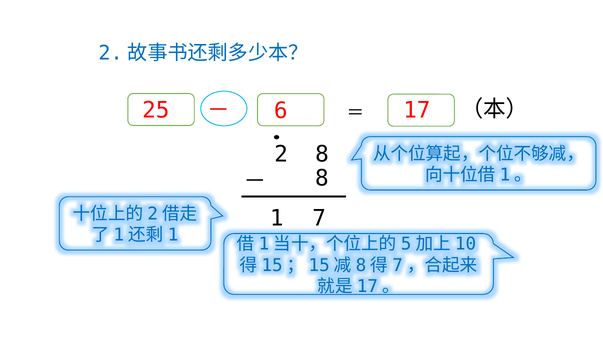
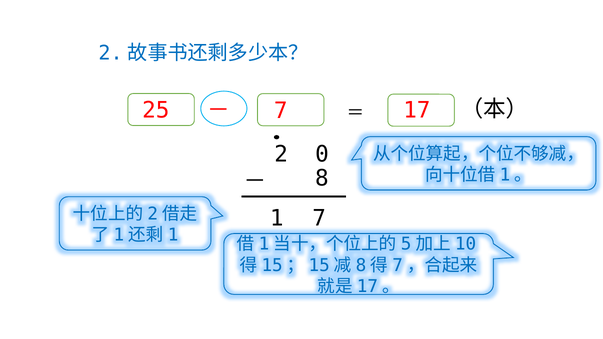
6: 6 -> 7 (281, 111)
2 8: 8 -> 0 (322, 154)
